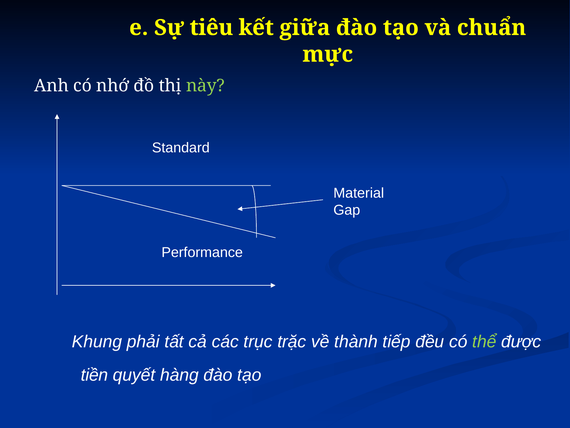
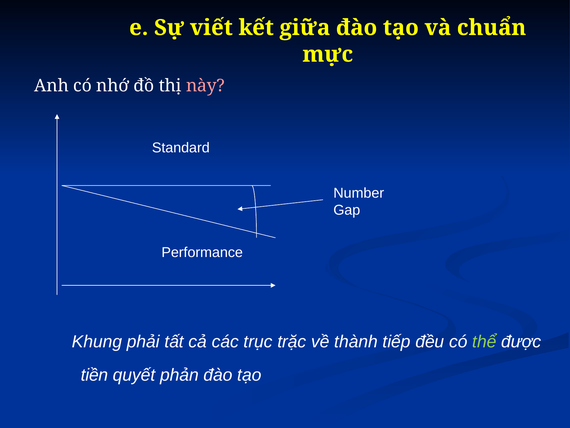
tiêu: tiêu -> viết (211, 28)
này colour: light green -> pink (205, 86)
Material: Material -> Number (359, 193)
hàng: hàng -> phản (179, 375)
